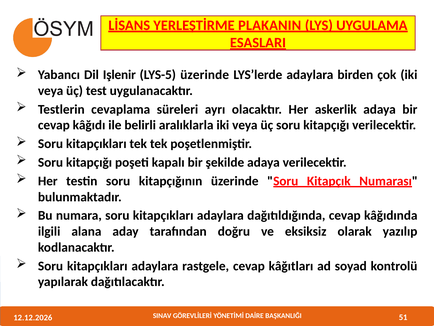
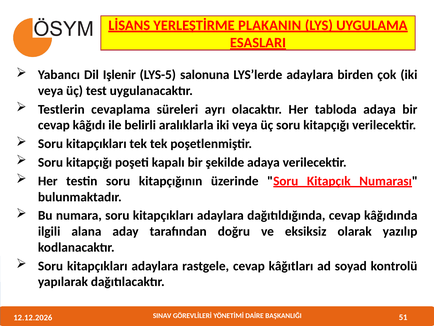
LYS-5 üzerinde: üzerinde -> salonuna (205, 75)
askerlik: askerlik -> tabloda (336, 109)
